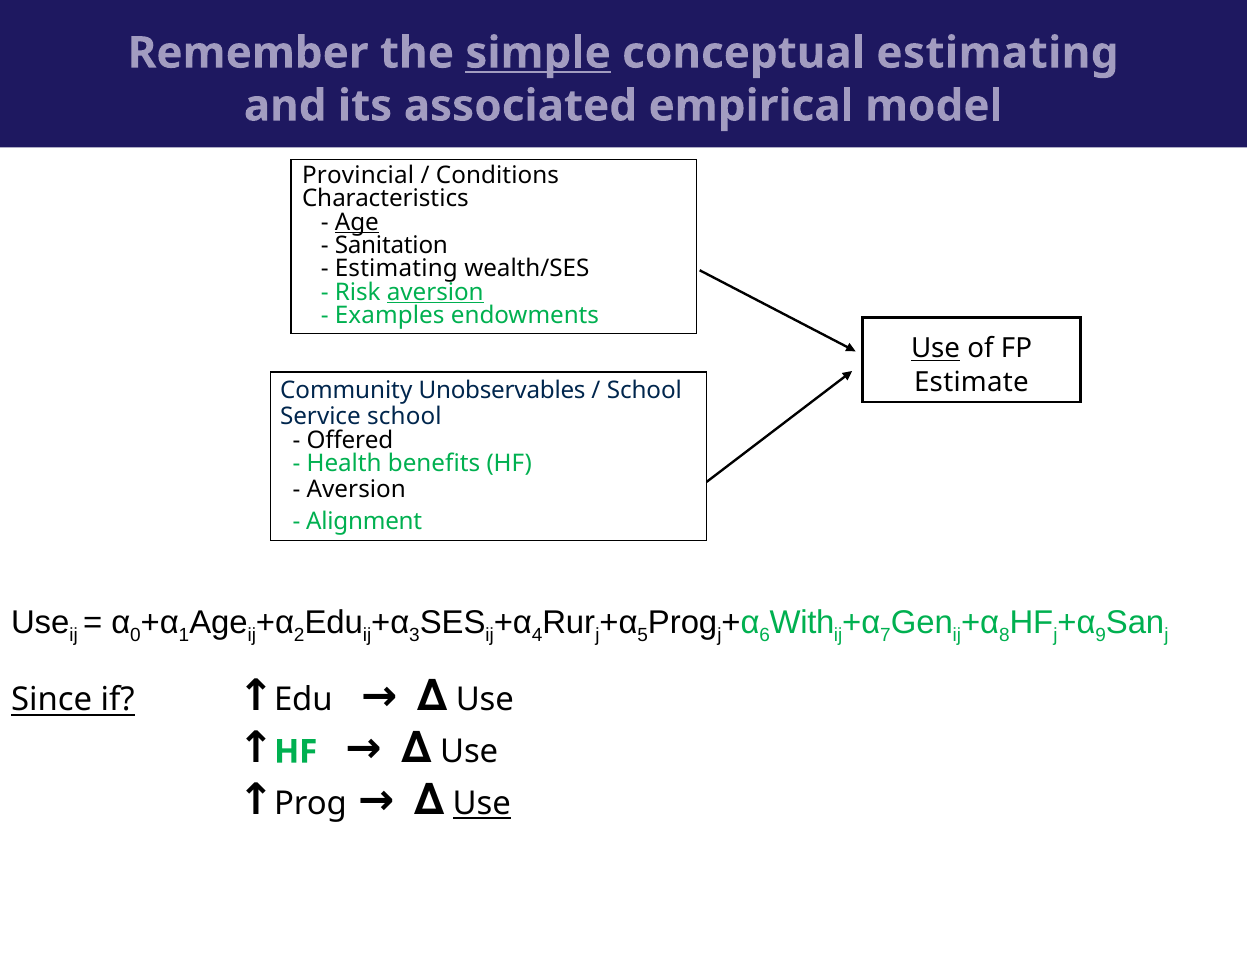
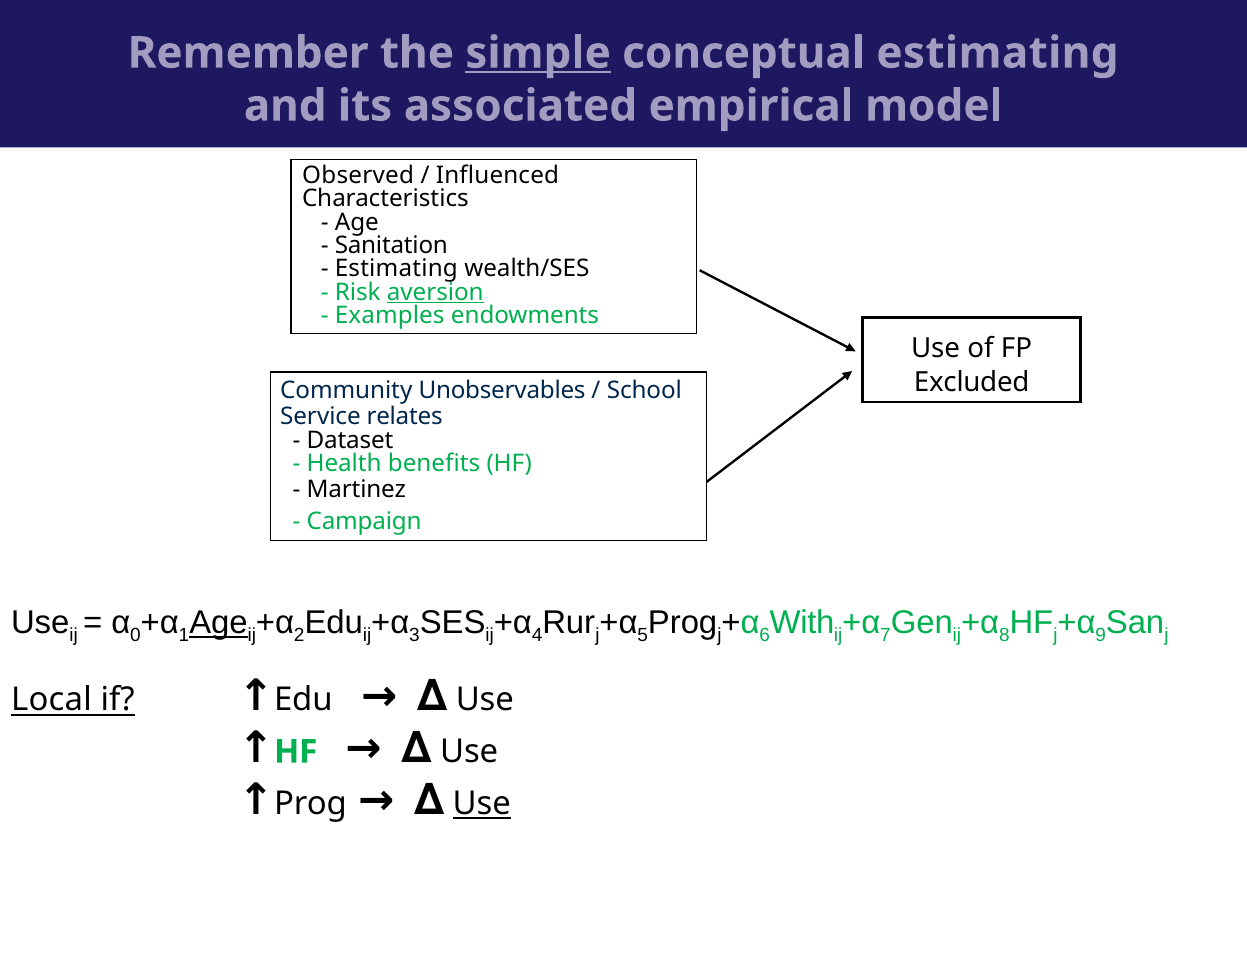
Provincial: Provincial -> Observed (358, 176)
Conditions: Conditions -> Influenced (497, 176)
Age underline: present -> none (357, 222)
Use underline: present -> none (936, 349)
Estimate: Estimate -> Excluded (972, 382)
Service school: school -> relates (405, 417)
Offered: Offered -> Dataset (350, 441)
Aversion: Aversion -> Martinez (356, 490)
Alignment: Alignment -> Campaign (364, 522)
Age underline: none -> present (218, 623)
Since: Since -> Local (51, 700)
